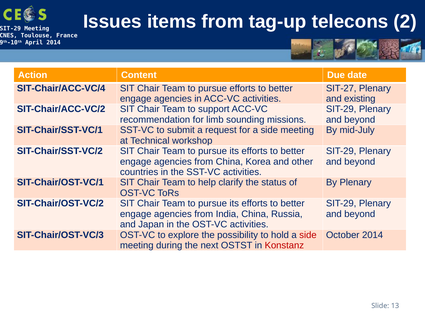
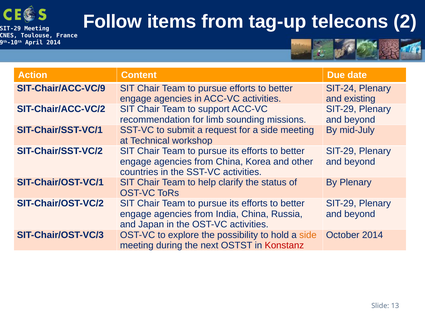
Issues: Issues -> Follow (113, 22)
SIT-Chair/ACC-VC/4: SIT-Chair/ACC-VC/4 -> SIT-Chair/ACC-VC/9 (61, 88)
SIT-27: SIT-27 -> SIT-24 (341, 88)
side colour: red -> orange (308, 235)
